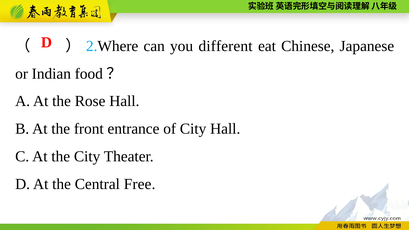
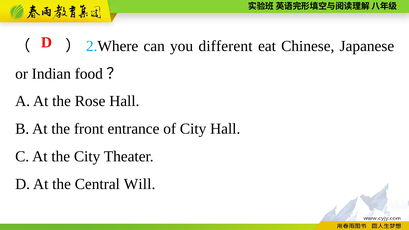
Free: Free -> Will (140, 184)
